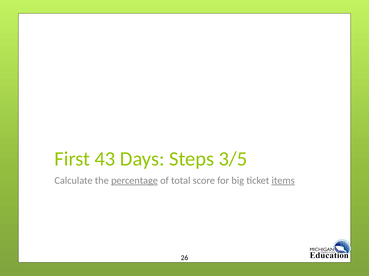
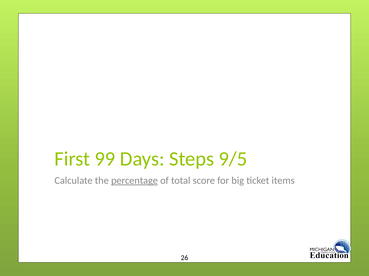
43: 43 -> 99 (105, 159)
3/5: 3/5 -> 9/5 (233, 159)
items underline: present -> none (283, 181)
